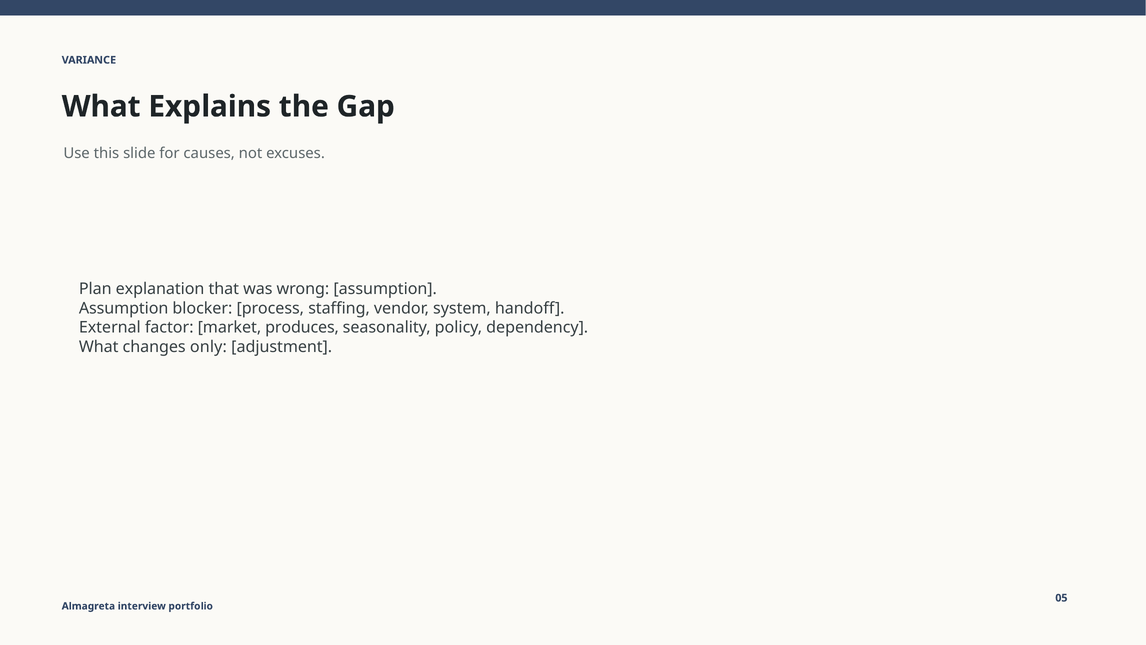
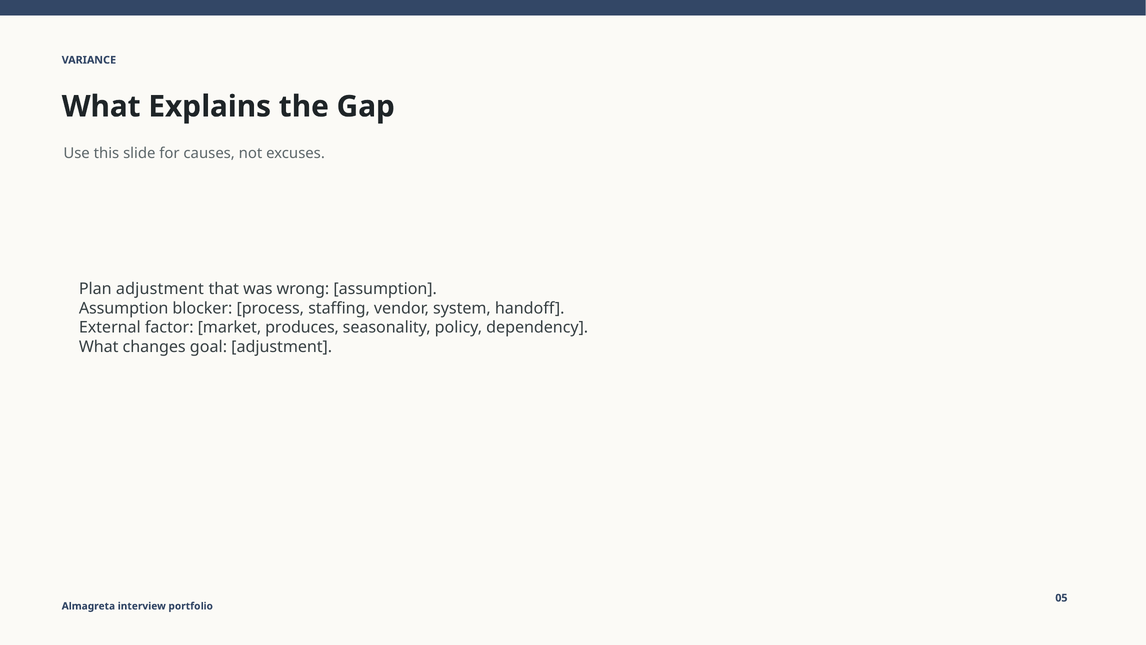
Plan explanation: explanation -> adjustment (160, 289)
only: only -> goal (208, 347)
